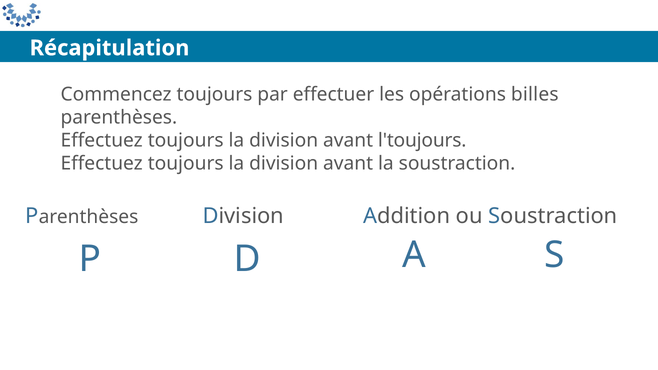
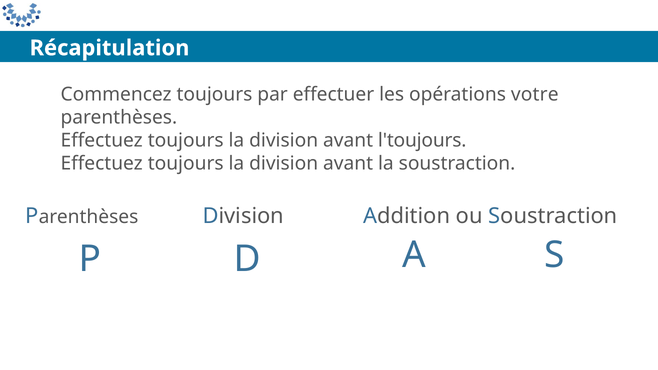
billes: billes -> votre (535, 94)
